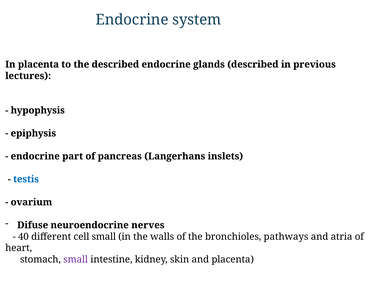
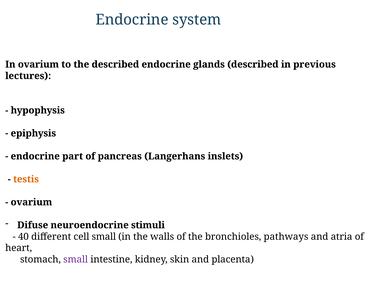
In placenta: placenta -> ovarium (38, 64)
testis colour: blue -> orange (26, 179)
nerves: nerves -> stimuli (148, 225)
